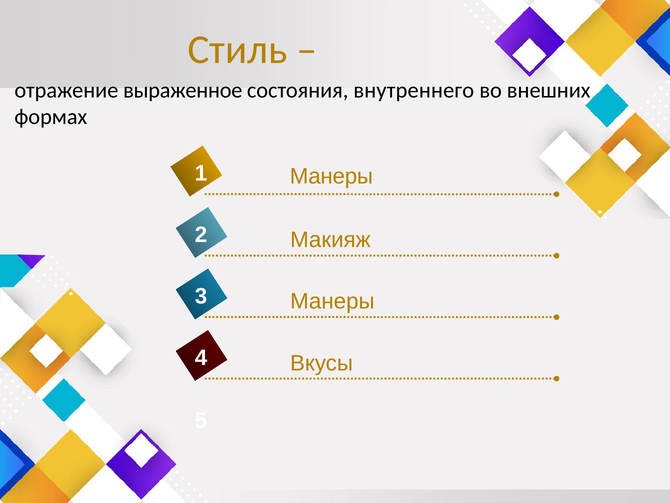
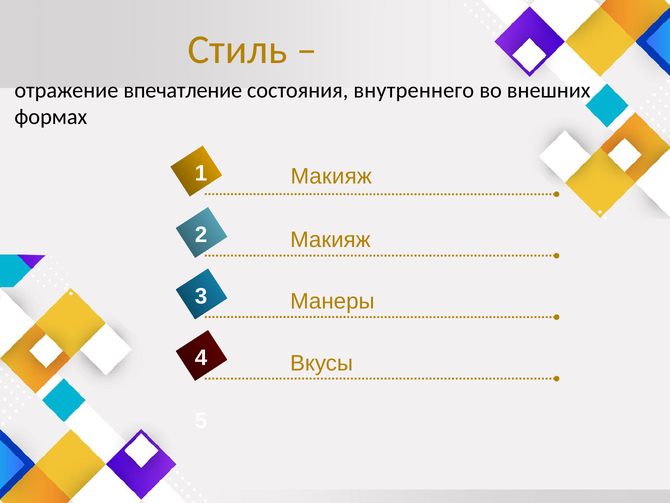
выраженное: выраженное -> впечатление (183, 90)
Манеры: Манеры -> Макияж (331, 176)
